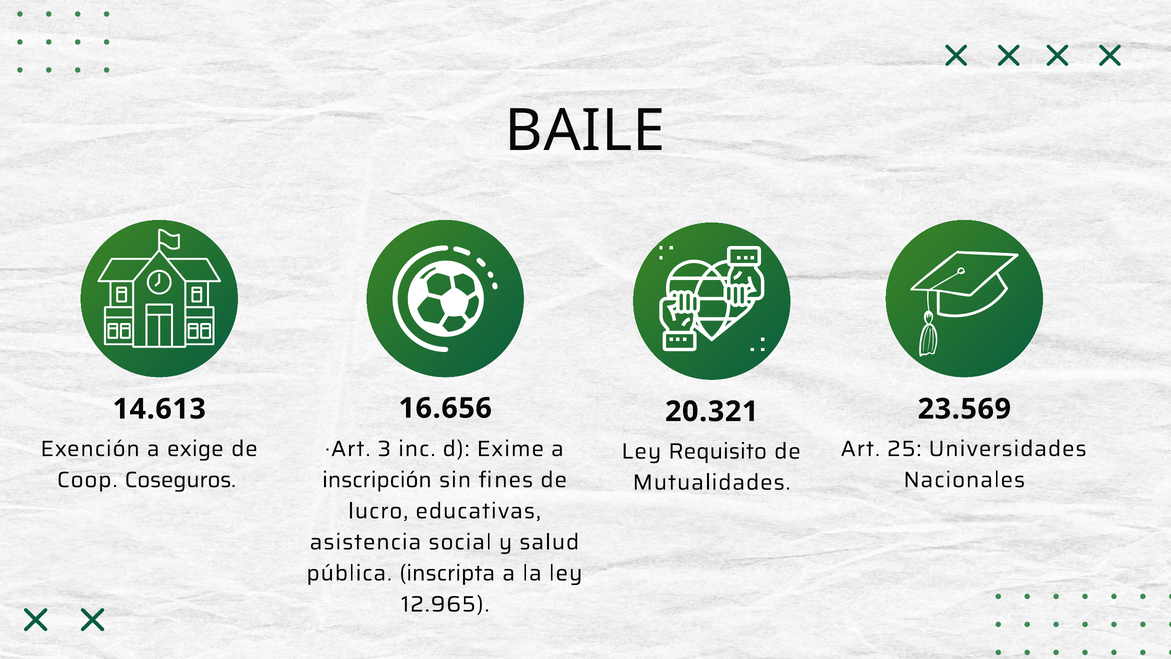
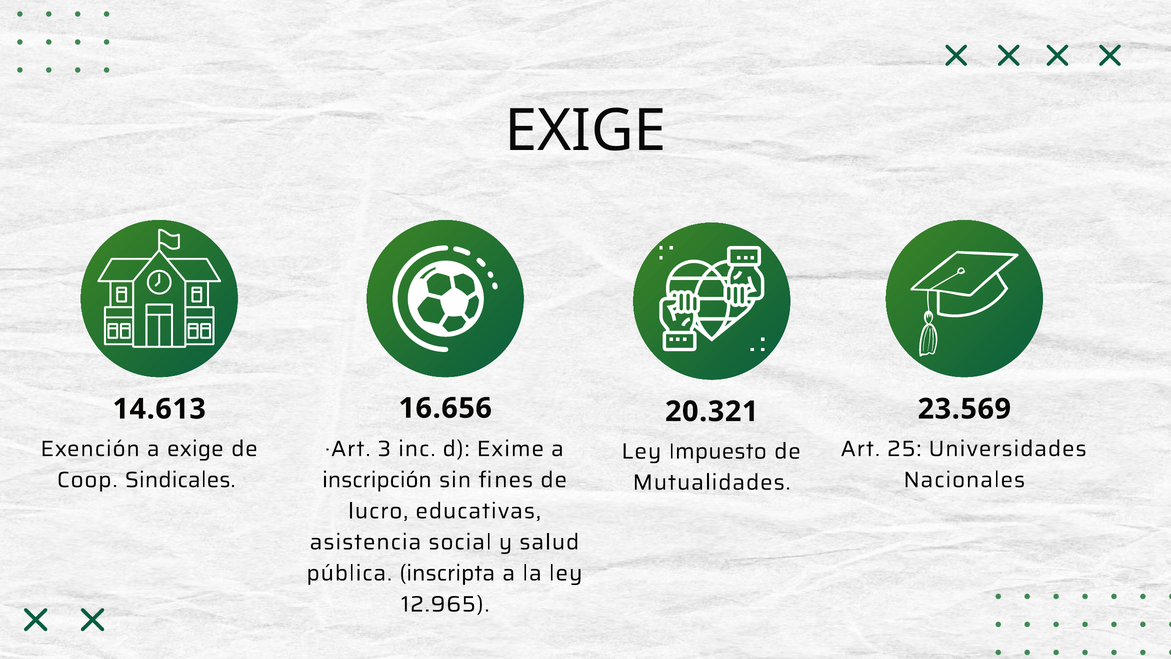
BAILE: BAILE -> EXIGE (586, 131)
Requisito: Requisito -> Impuesto (718, 451)
Coseguros: Coseguros -> Sindicales (180, 480)
